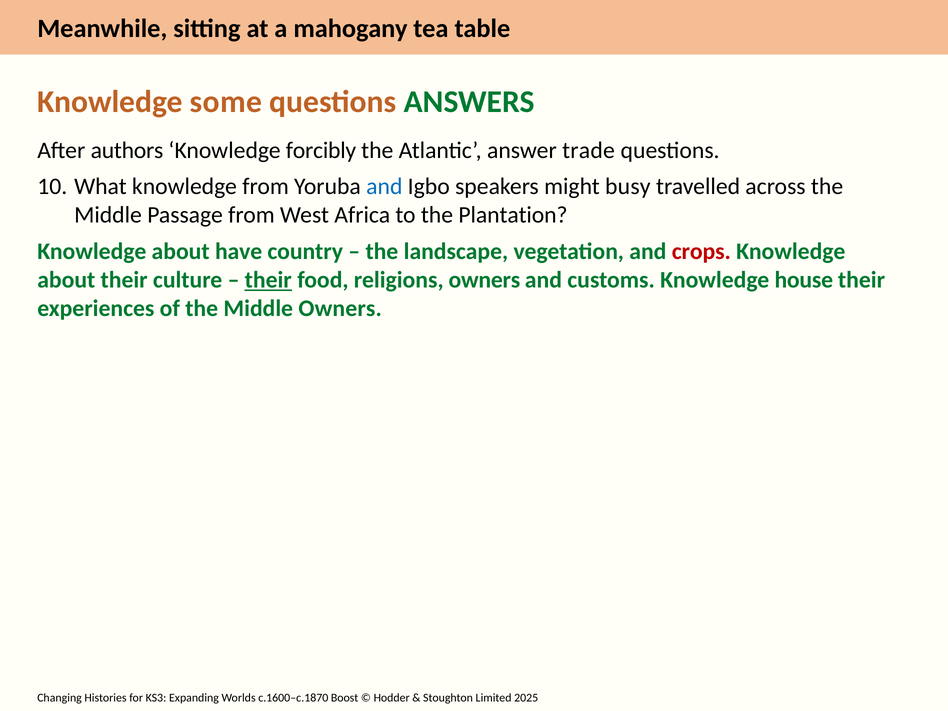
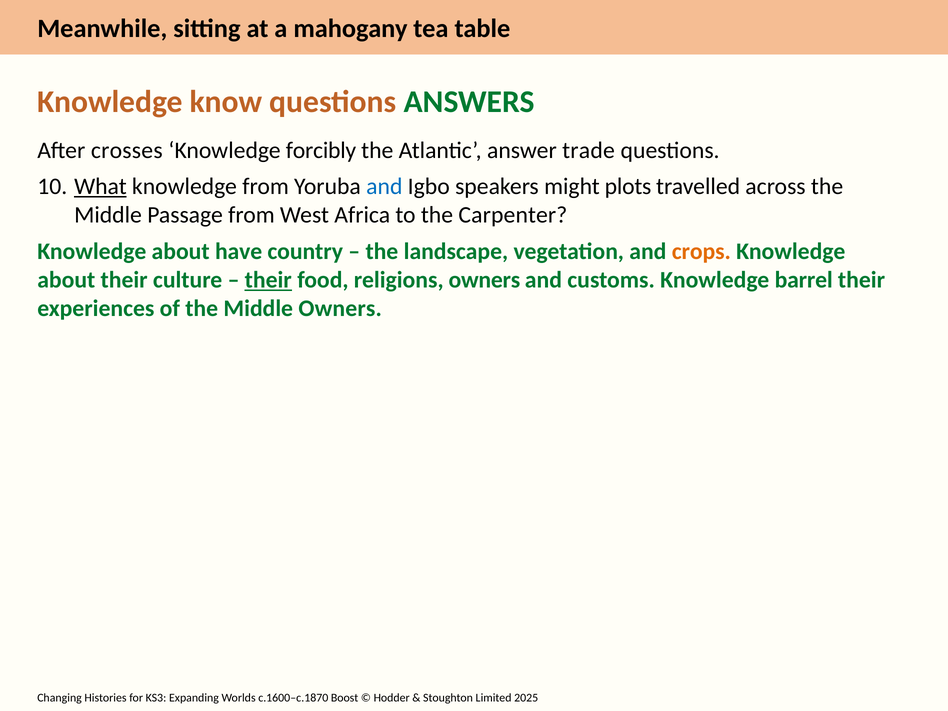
some: some -> know (226, 102)
authors: authors -> crosses (127, 150)
What underline: none -> present (100, 187)
busy: busy -> plots (628, 187)
Plantation: Plantation -> Carpenter (513, 215)
crops colour: red -> orange (701, 251)
house: house -> barrel (804, 280)
